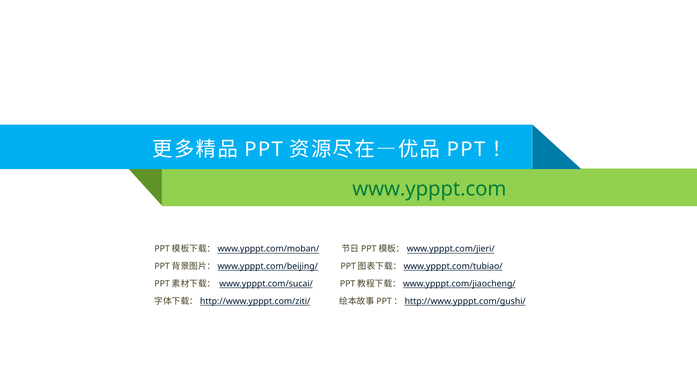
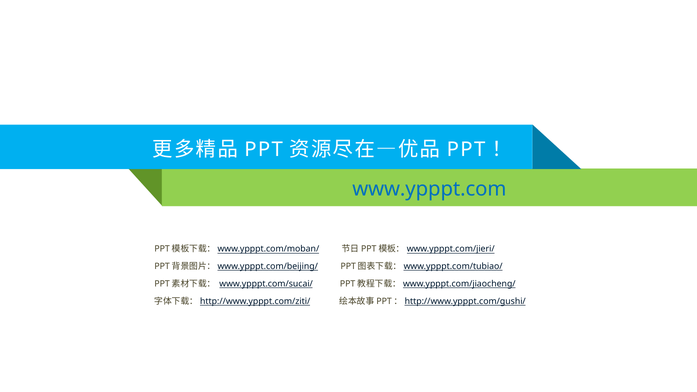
www.ypppt.com colour: green -> blue (429, 189)
